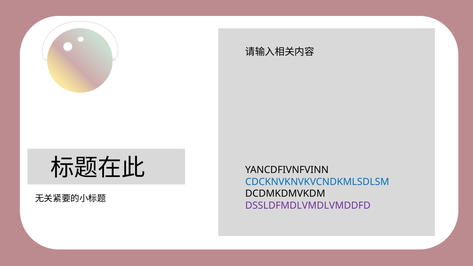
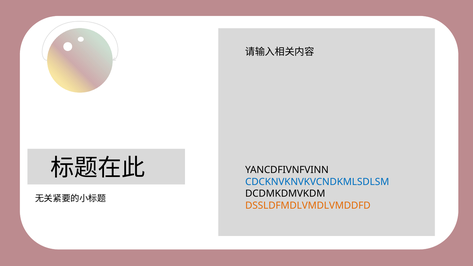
DSSLDFMDLVMDLVMDDFD colour: purple -> orange (308, 206)
